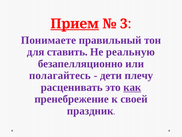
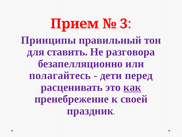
Прием underline: present -> none (75, 24)
Понимаете: Понимаете -> Принципы (48, 40)
реальную: реальную -> разговора (130, 52)
плечу: плечу -> перед (139, 75)
